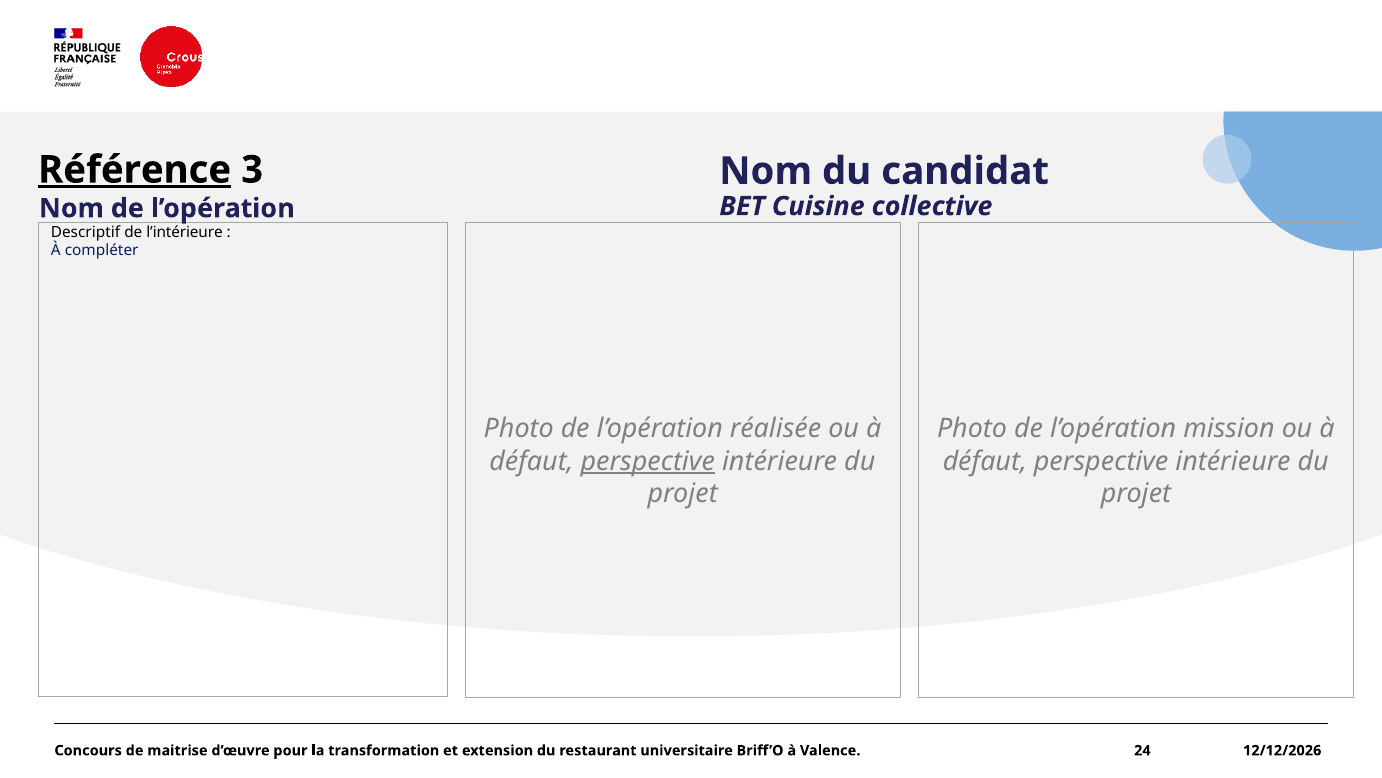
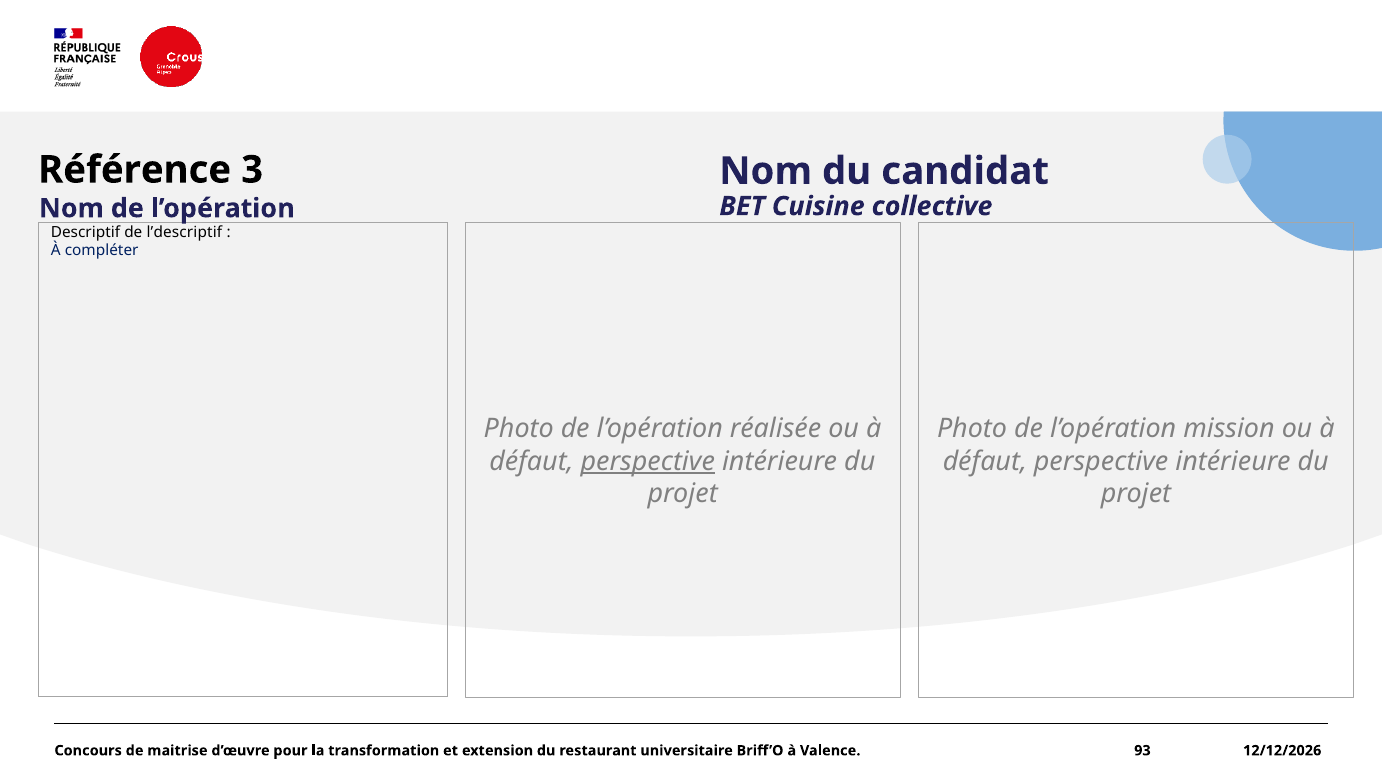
Référence underline: present -> none (135, 170)
l’intérieure: l’intérieure -> l’descriptif (184, 232)
24: 24 -> 93 (1142, 750)
